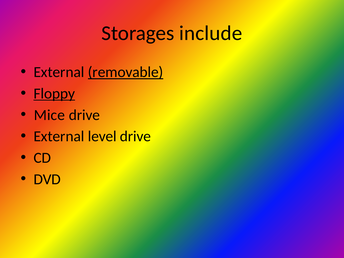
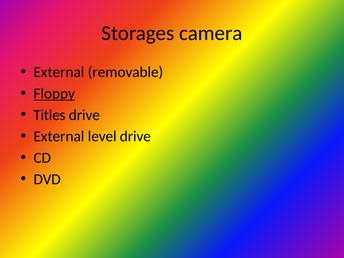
include: include -> camera (211, 33)
removable underline: present -> none (126, 72)
Mice: Mice -> Titles (50, 115)
